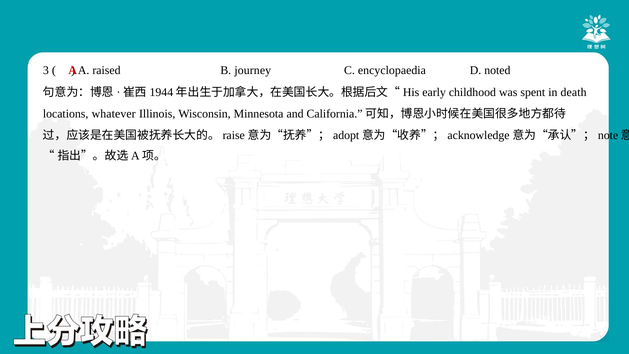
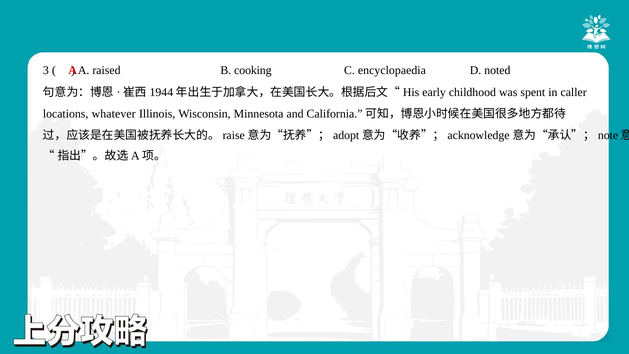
journey: journey -> cooking (253, 70)
death: death -> caller (574, 92)
